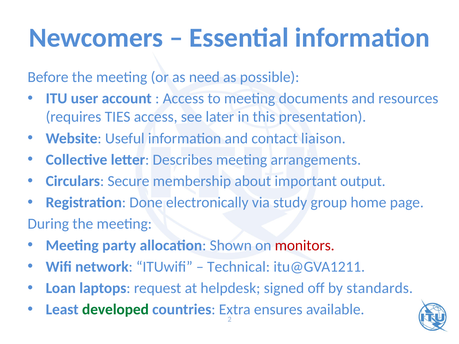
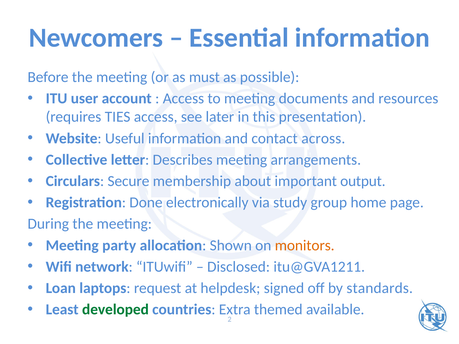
need: need -> must (204, 77)
liaison: liaison -> across (323, 138)
monitors colour: red -> orange (305, 246)
Technical: Technical -> Disclosed (239, 267)
ensures: ensures -> themed (278, 310)
